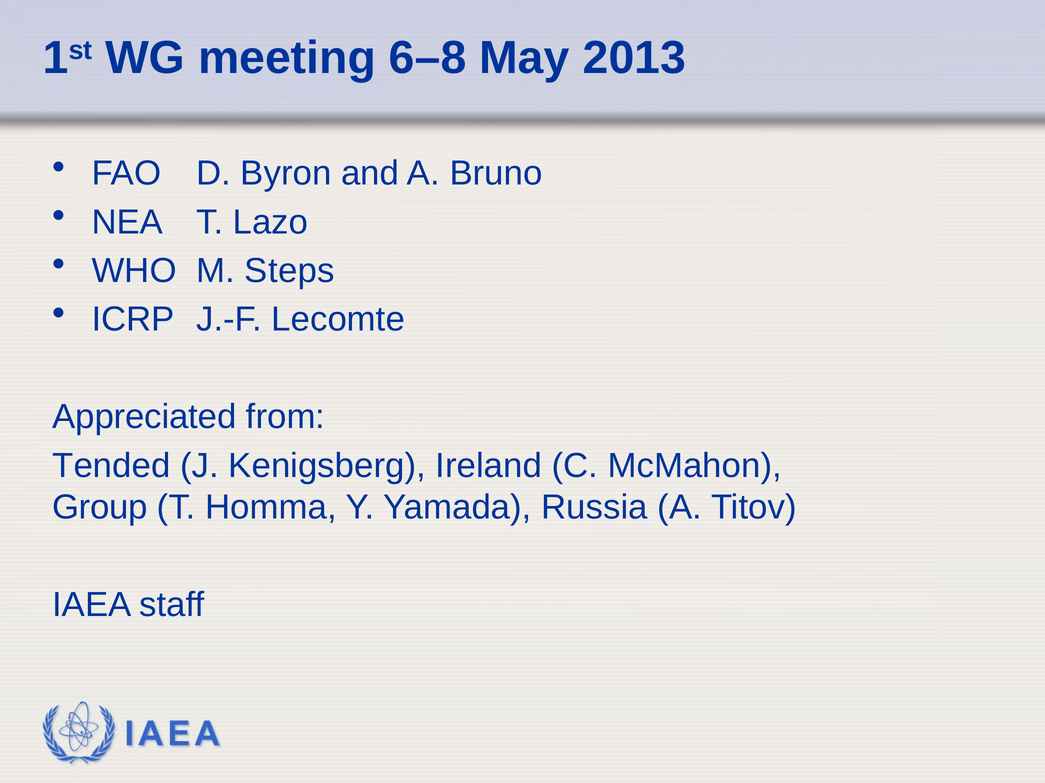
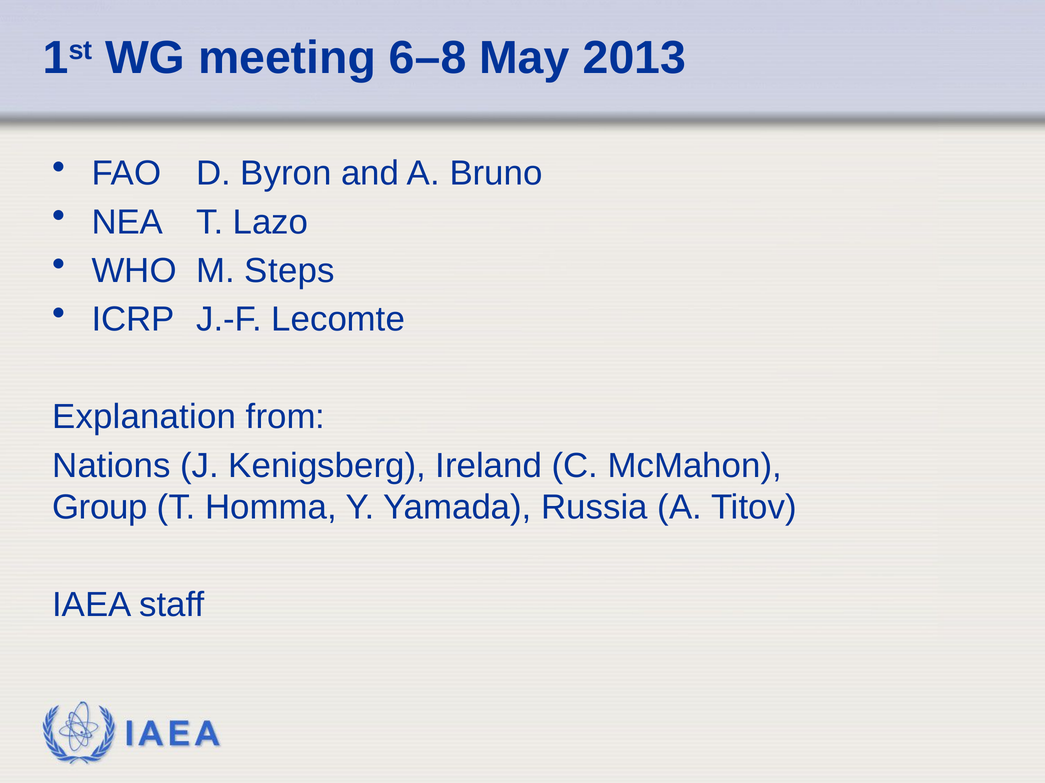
Appreciated: Appreciated -> Explanation (144, 417)
Tended: Tended -> Nations (111, 466)
